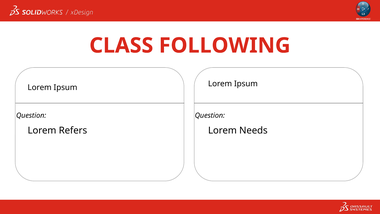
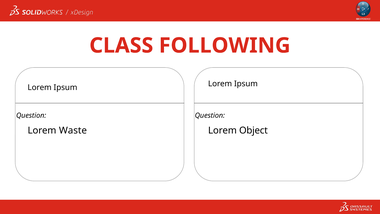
Refers: Refers -> Waste (73, 130)
Needs: Needs -> Object (253, 130)
